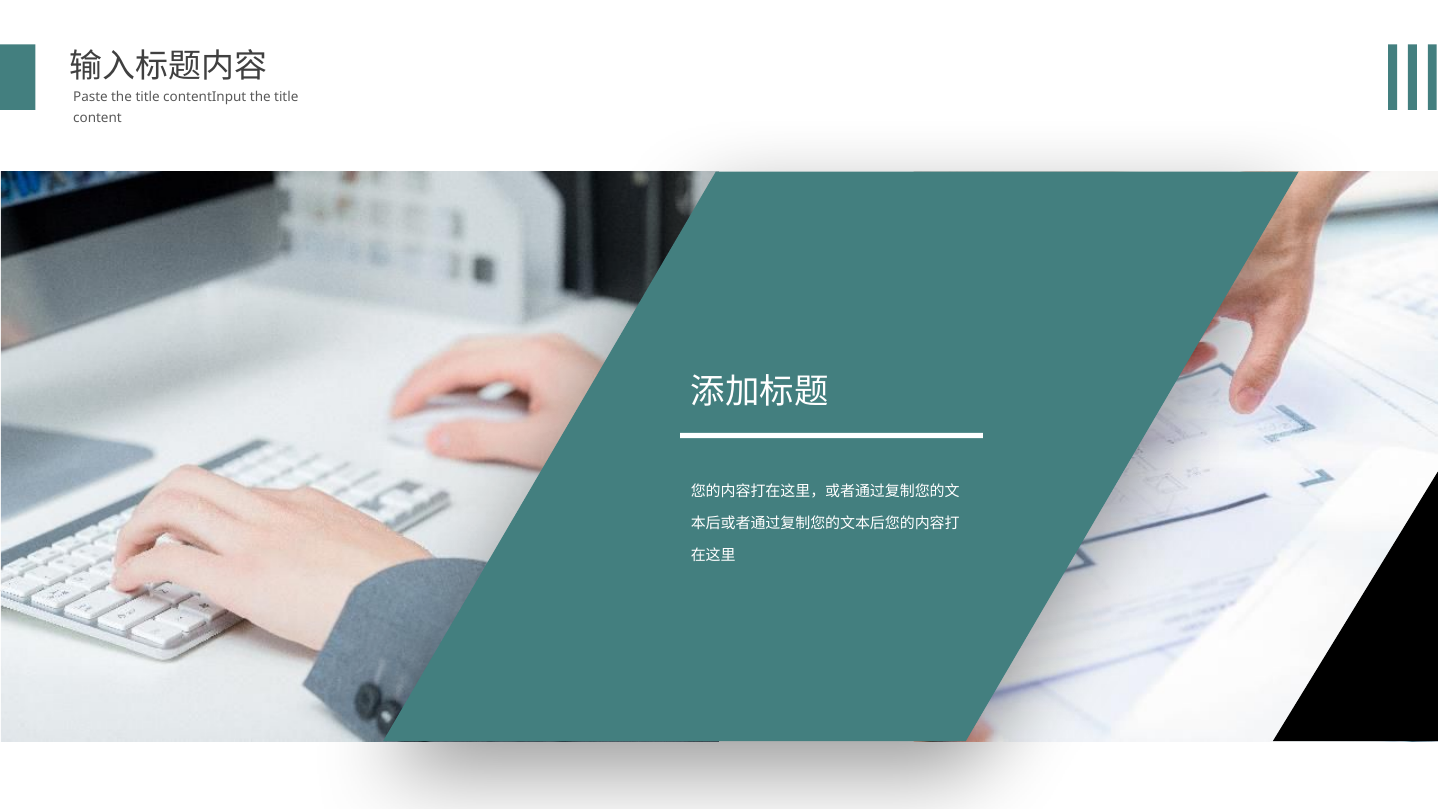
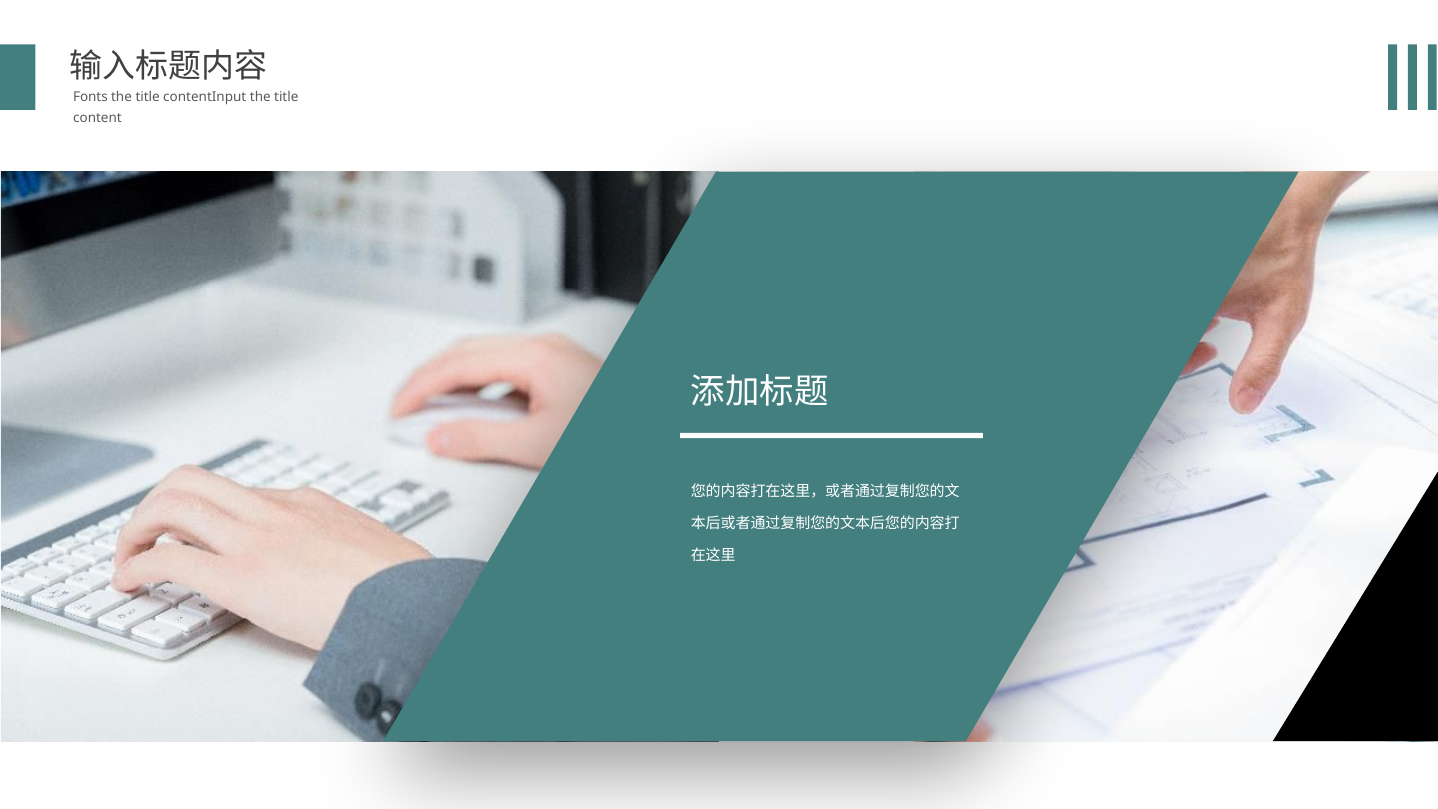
Paste: Paste -> Fonts (90, 97)
